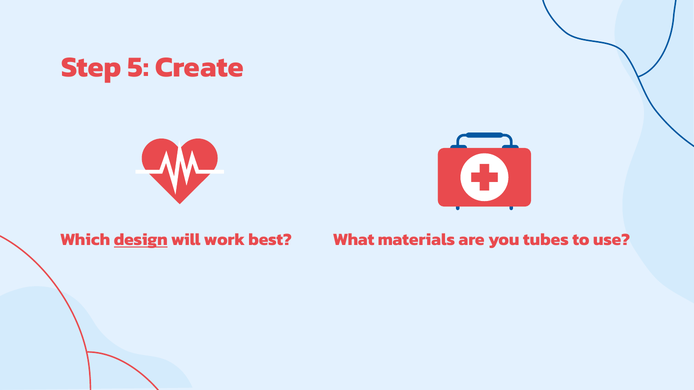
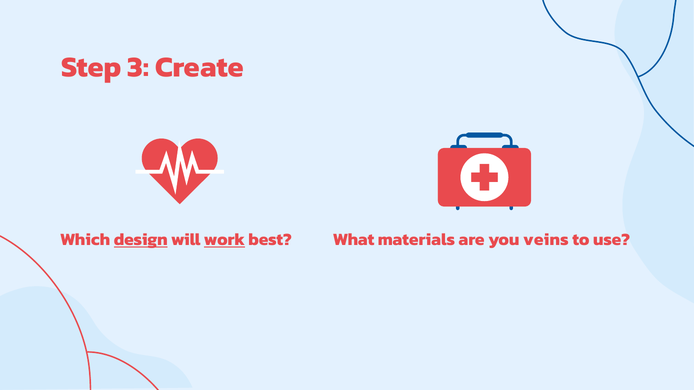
5: 5 -> 3 (138, 67)
work underline: none -> present (224, 240)
tubes: tubes -> veins (546, 240)
